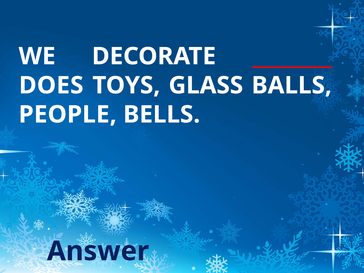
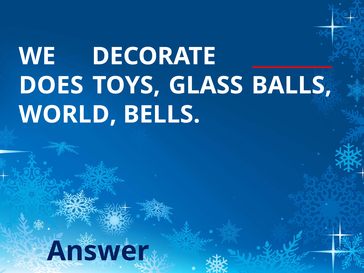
PEOPLE: PEOPLE -> WORLD (68, 115)
